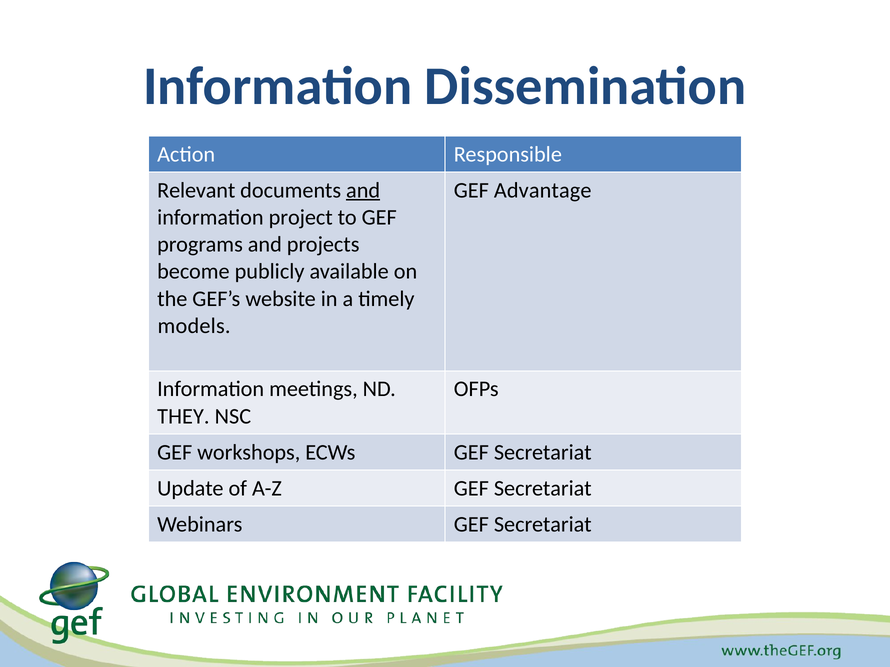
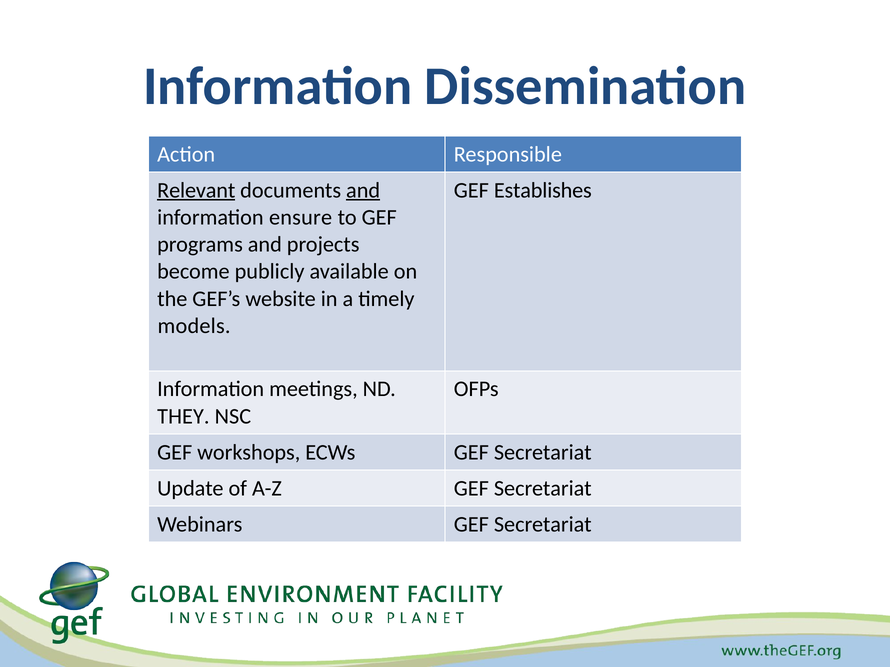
Relevant underline: none -> present (196, 190)
Advantage: Advantage -> Establishes (543, 190)
project: project -> ensure (301, 218)
